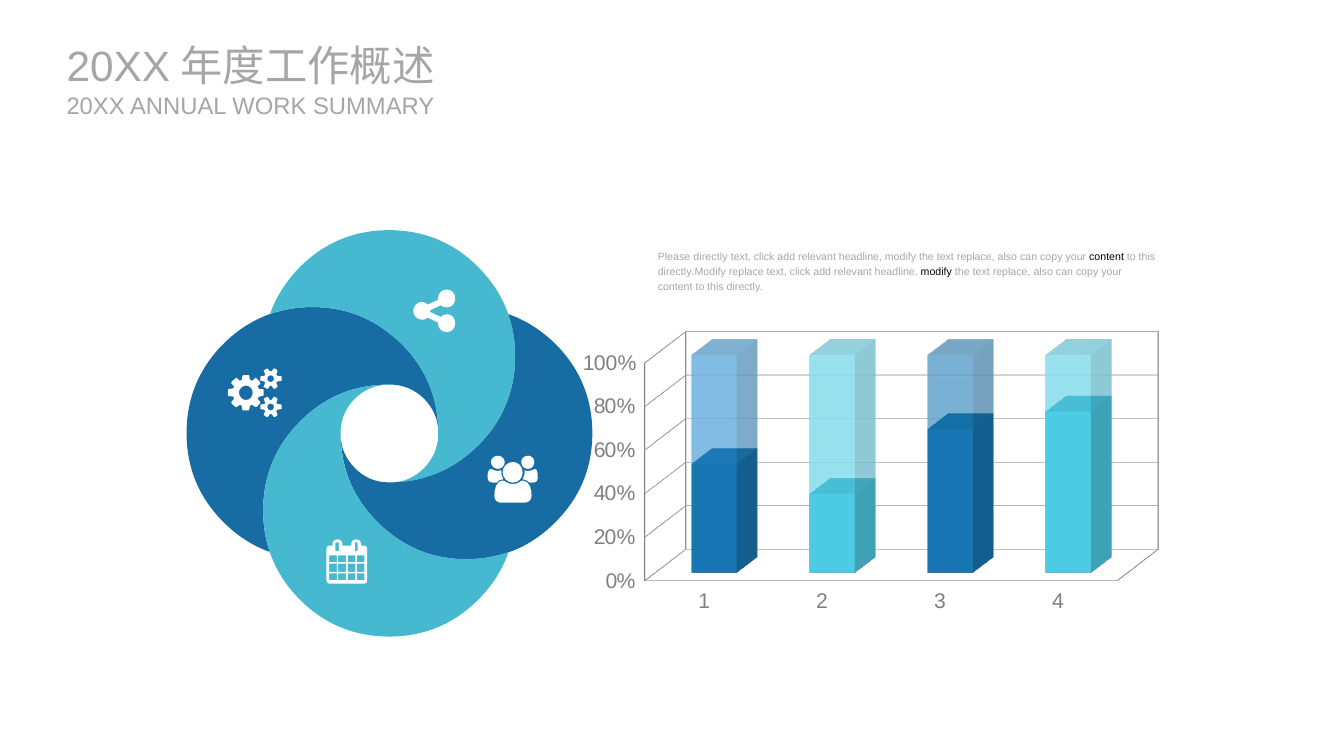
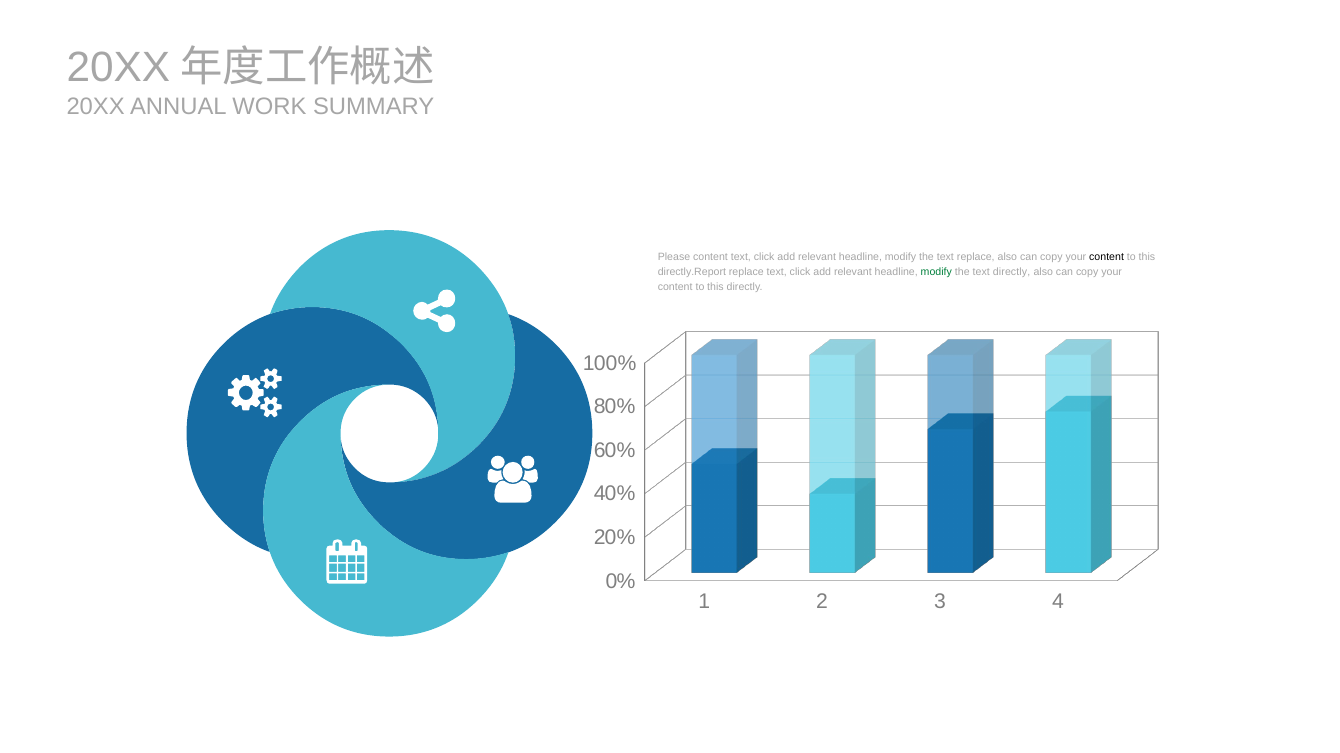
Please directly: directly -> content (711, 257)
directly.Modify: directly.Modify -> directly.Report (692, 272)
modify colour: black -> green (936, 272)
replace: replace -> directly (1012, 272)
